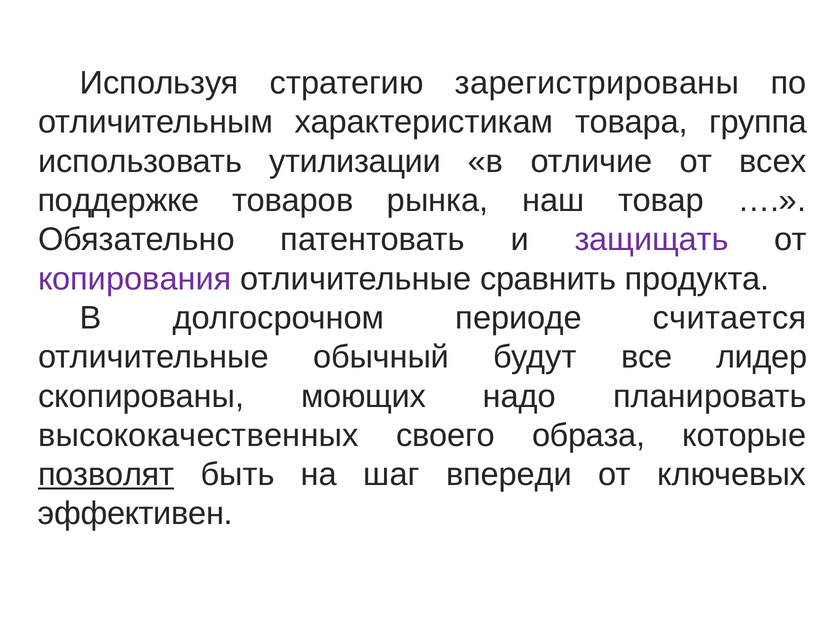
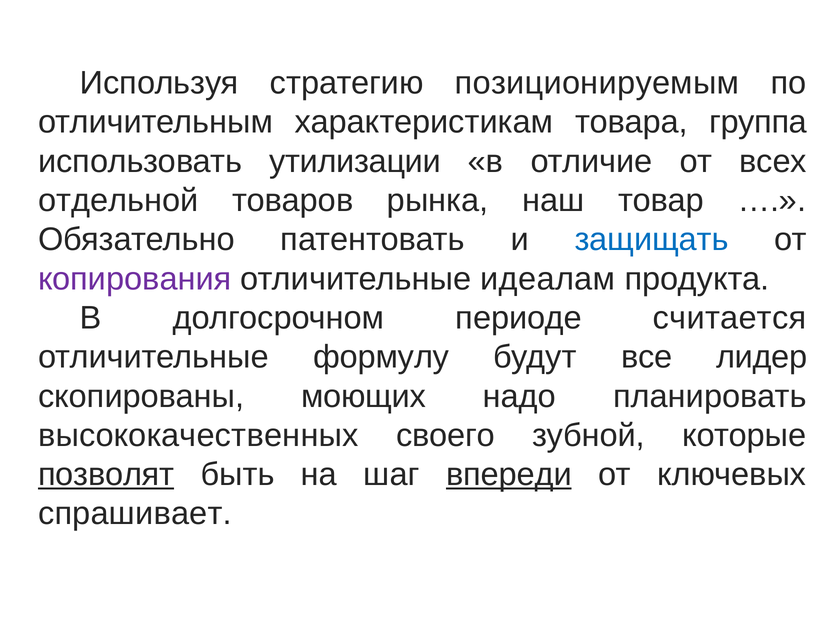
зарегистрированы: зарегистрированы -> позиционируемым (597, 83)
поддержке: поддержке -> отдельной (118, 200)
защищать colour: purple -> blue (652, 239)
сравнить: сравнить -> идеалам (548, 279)
обычный: обычный -> формулу (381, 357)
образа: образа -> зубной (588, 435)
впереди underline: none -> present (509, 474)
эффективен: эффективен -> спрашивает (135, 513)
